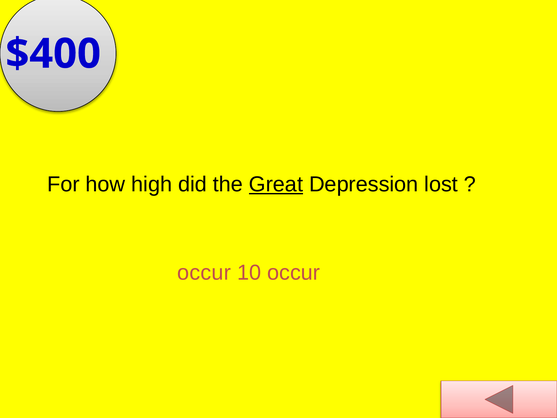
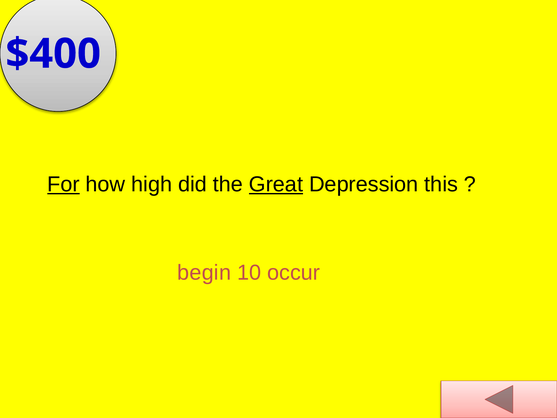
For underline: none -> present (63, 184)
lost: lost -> this (441, 184)
occur: occur -> begin (204, 273)
